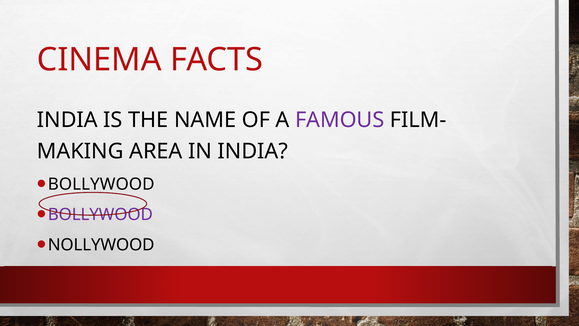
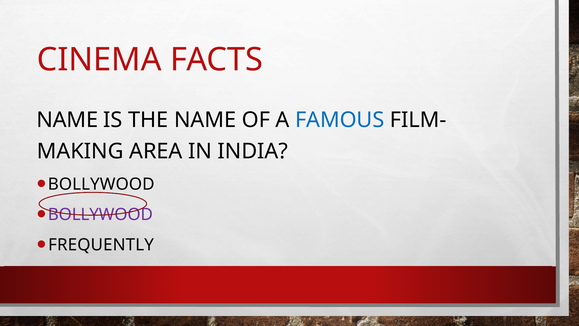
INDIA: INDIA -> NAME (67, 120)
FAMOUS colour: purple -> blue (340, 120)
NOLLYWOOD: NOLLYWOOD -> FREQUENTLY (101, 245)
